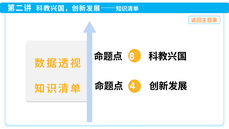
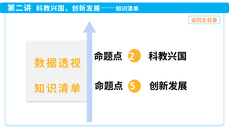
8: 8 -> 2 (132, 57)
4: 4 -> 5 (133, 86)
